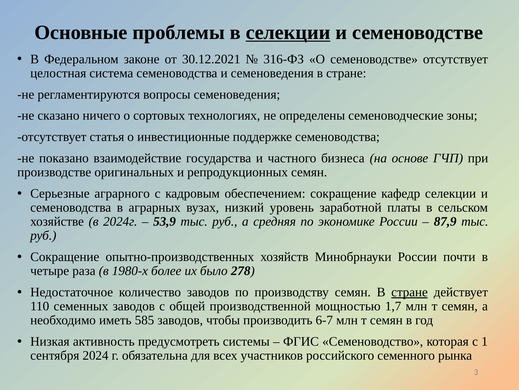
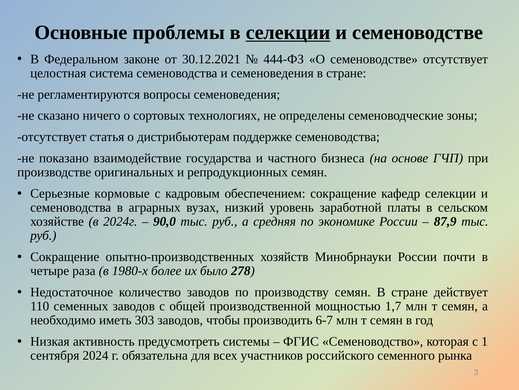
316-ФЗ: 316-ФЗ -> 444-ФЗ (284, 59)
инвестиционные: инвестиционные -> дистрибьютерам (183, 137)
аграрного: аграрного -> кормовые (122, 193)
53,9: 53,9 -> 90,0 (165, 221)
стране underline: present -> none (410, 292)
585: 585 -> 303 (145, 320)
